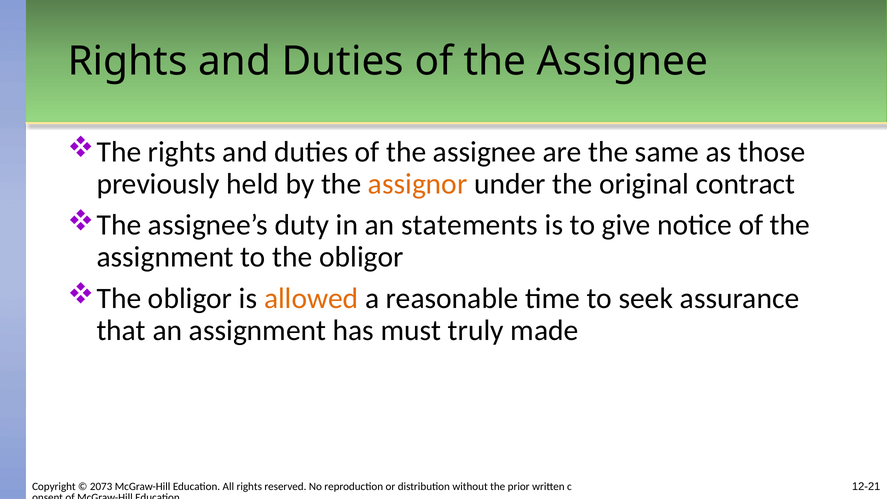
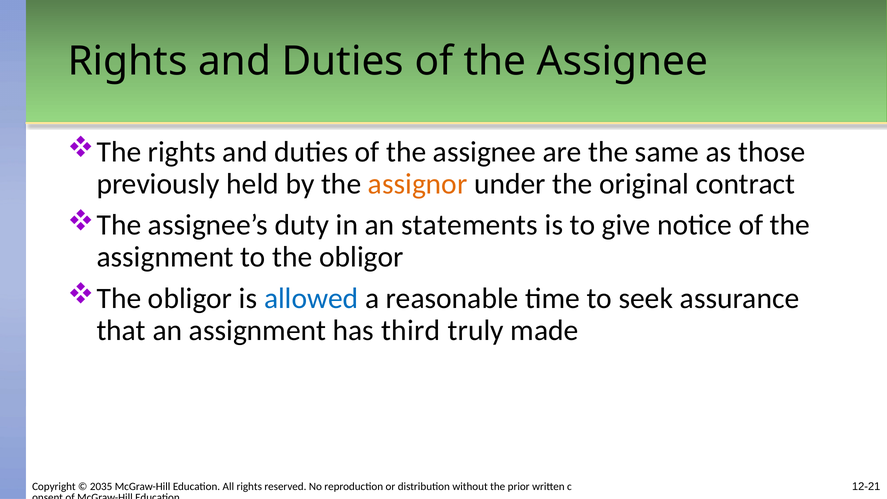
allowed colour: orange -> blue (311, 298)
must: must -> third (411, 330)
2073: 2073 -> 2035 (101, 486)
